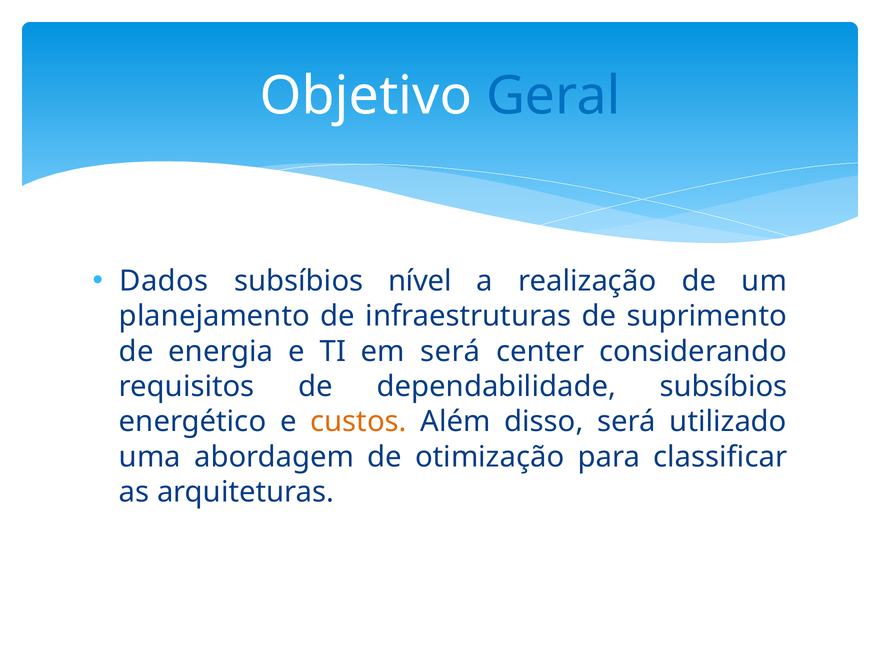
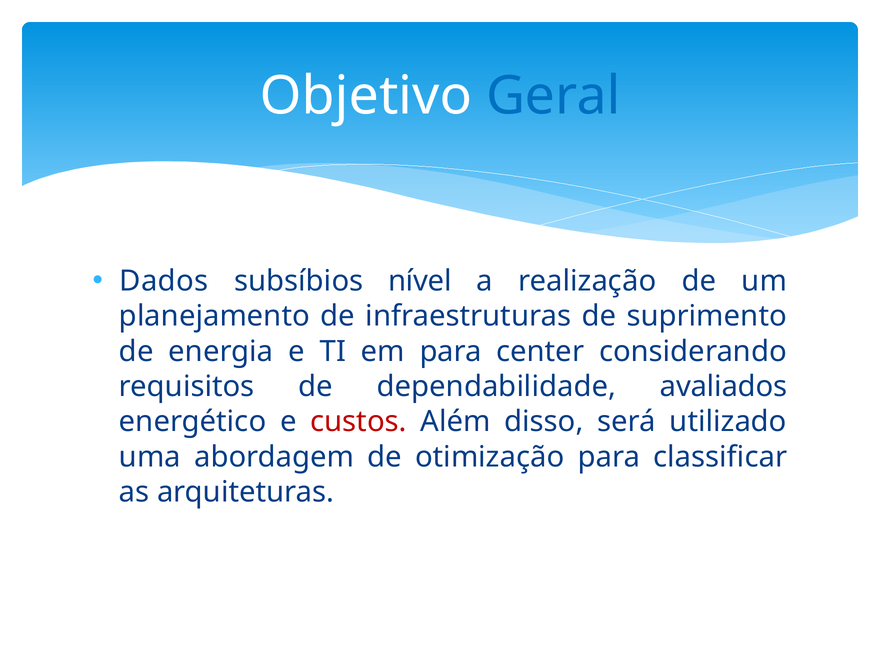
em será: será -> para (451, 352)
dependabilidade subsíbios: subsíbios -> avaliados (723, 387)
custos colour: orange -> red (358, 422)
